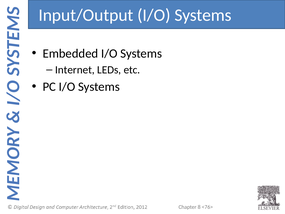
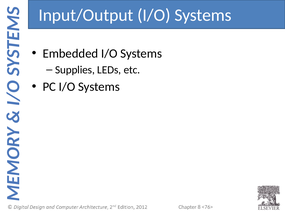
Internet: Internet -> Supplies (75, 70)
